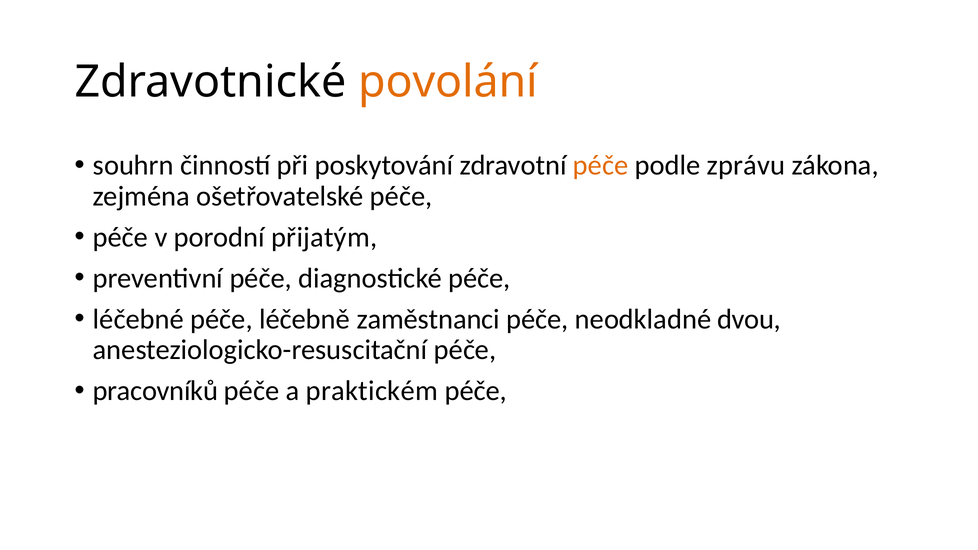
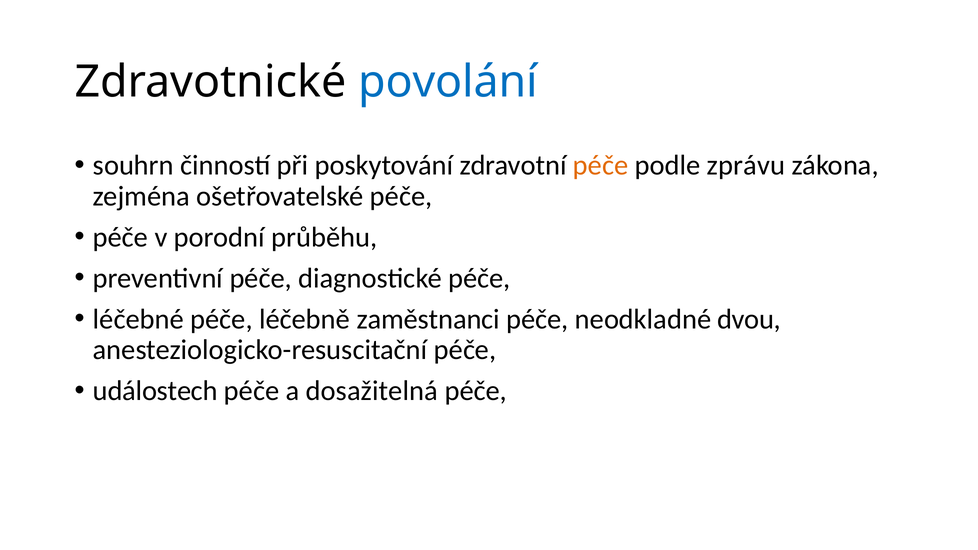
povolání colour: orange -> blue (448, 82)
přijatým: přijatým -> průběhu (324, 237)
pracovníků: pracovníků -> událostech (155, 391)
praktickém: praktickém -> dosažitelná (372, 391)
